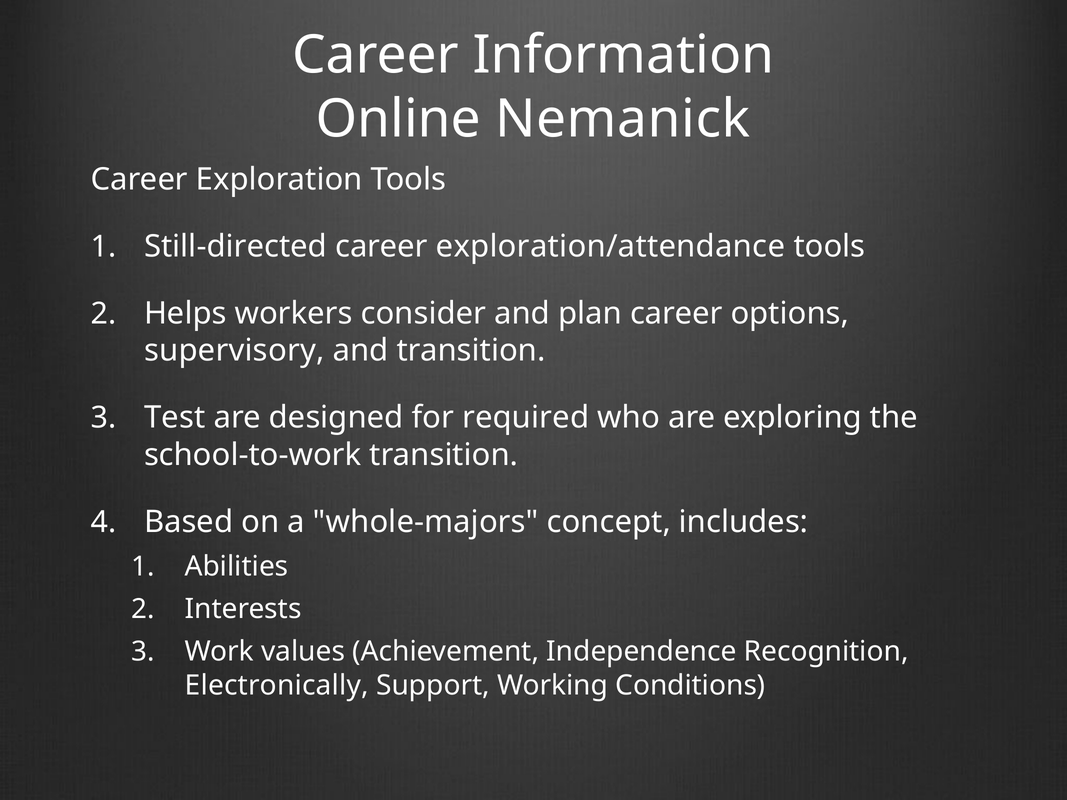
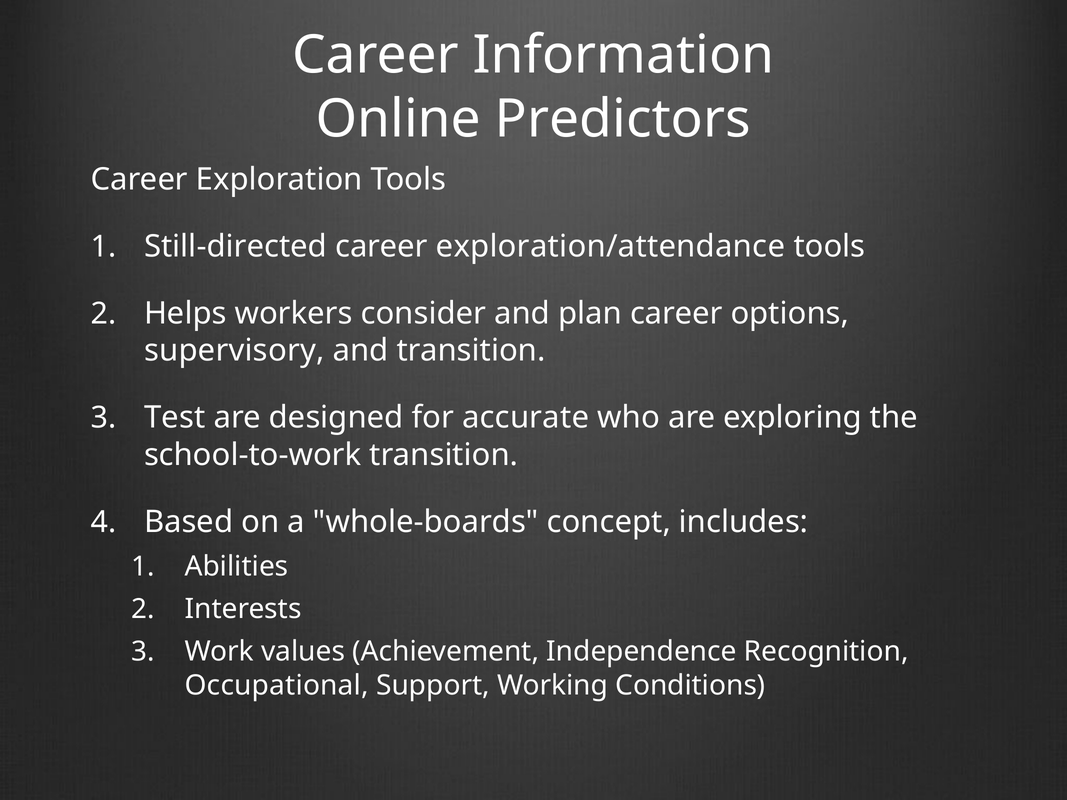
Nemanick: Nemanick -> Predictors (623, 119)
required: required -> accurate (526, 418)
whole-majors: whole-majors -> whole-boards (426, 522)
Electronically: Electronically -> Occupational (277, 686)
